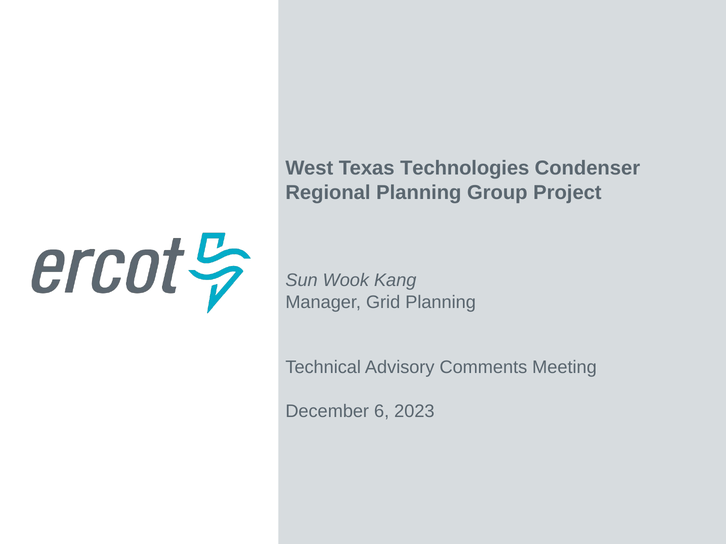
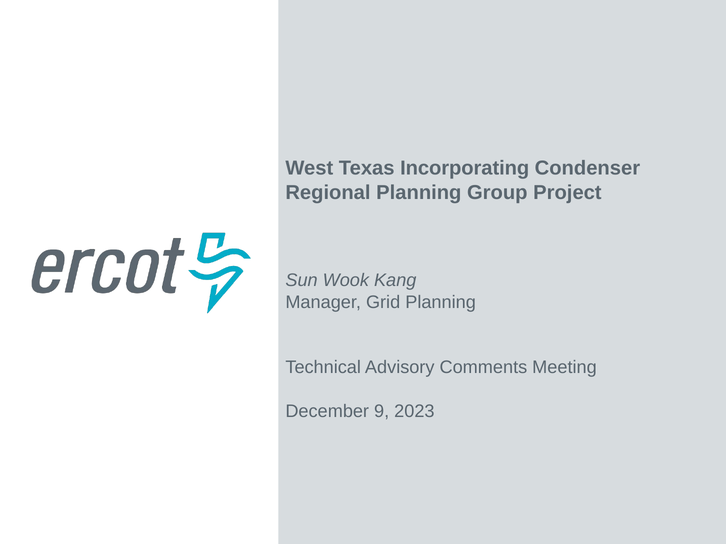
Technologies: Technologies -> Incorporating (465, 168)
6: 6 -> 9 (382, 411)
